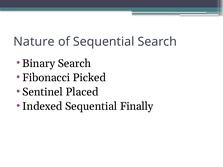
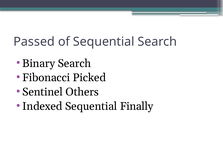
Nature: Nature -> Passed (34, 42)
Placed: Placed -> Others (82, 92)
